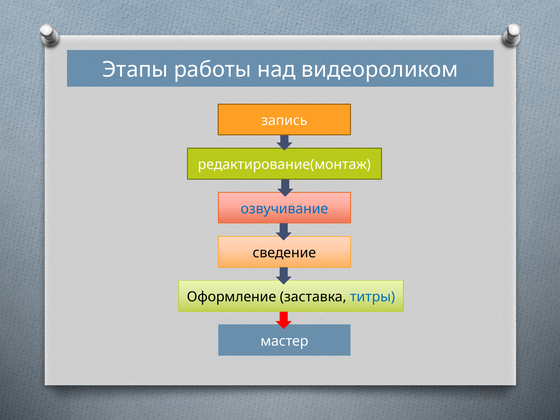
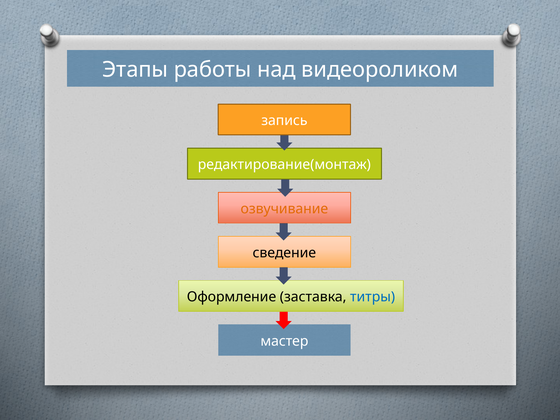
озвучивание colour: blue -> orange (284, 209)
